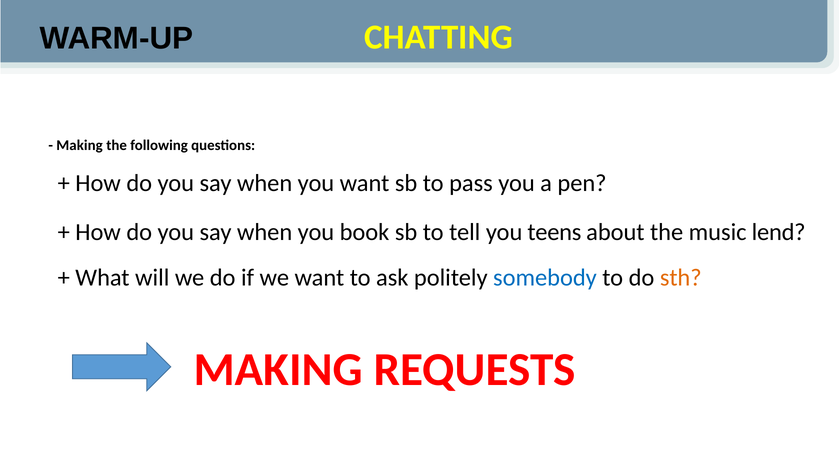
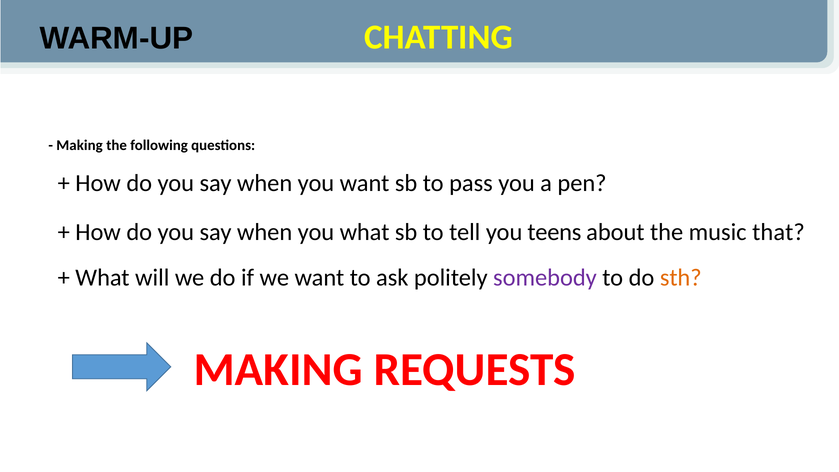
you book: book -> what (365, 232)
lend: lend -> that (778, 232)
somebody colour: blue -> purple (545, 278)
